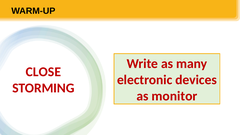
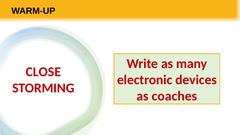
monitor: monitor -> coaches (174, 96)
